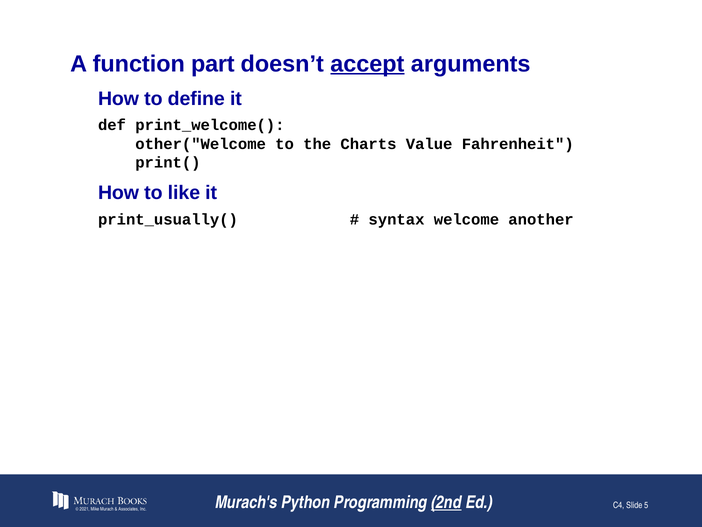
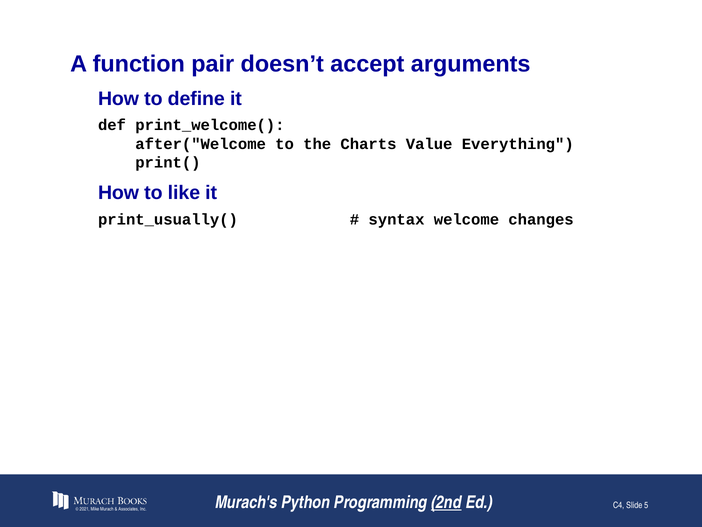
part: part -> pair (213, 64)
accept underline: present -> none (367, 64)
other("Welcome: other("Welcome -> after("Welcome (201, 144)
Fahrenheit: Fahrenheit -> Everything (518, 144)
another: another -> changes (541, 219)
